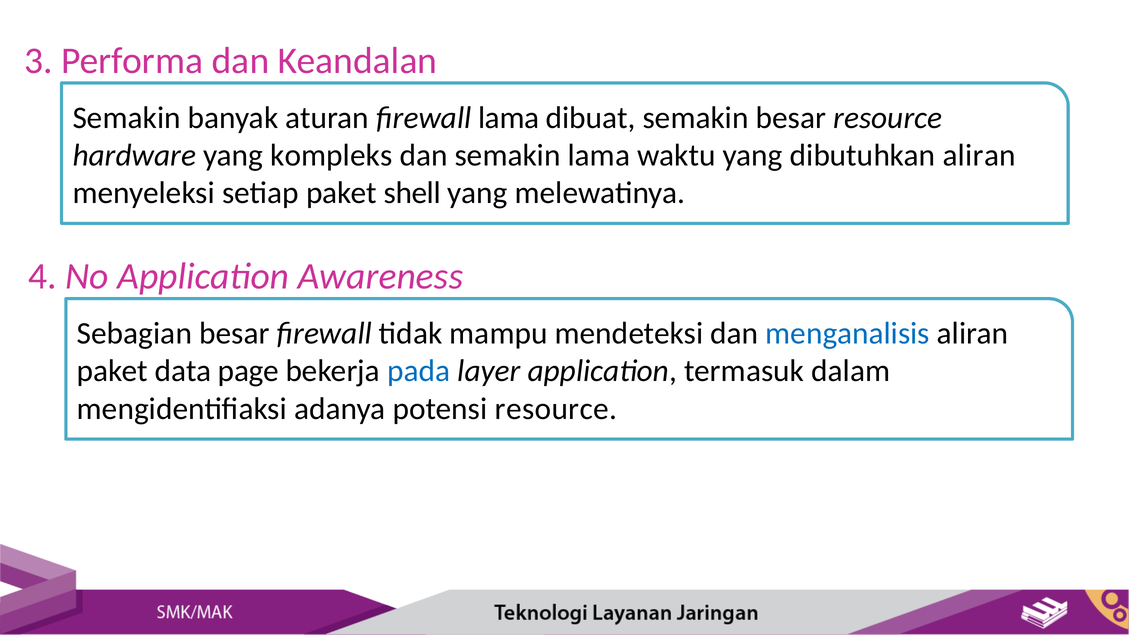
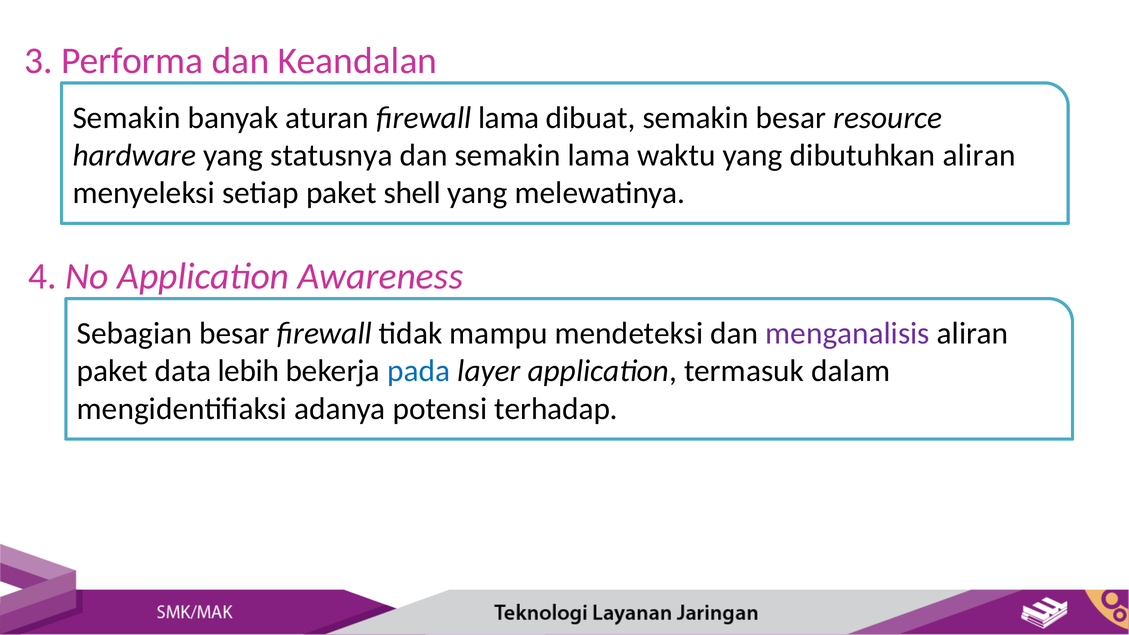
kompleks: kompleks -> statusnya (331, 155)
menganalisis colour: blue -> purple (848, 334)
page: page -> lebih (248, 371)
potensi resource: resource -> terhadap (556, 409)
